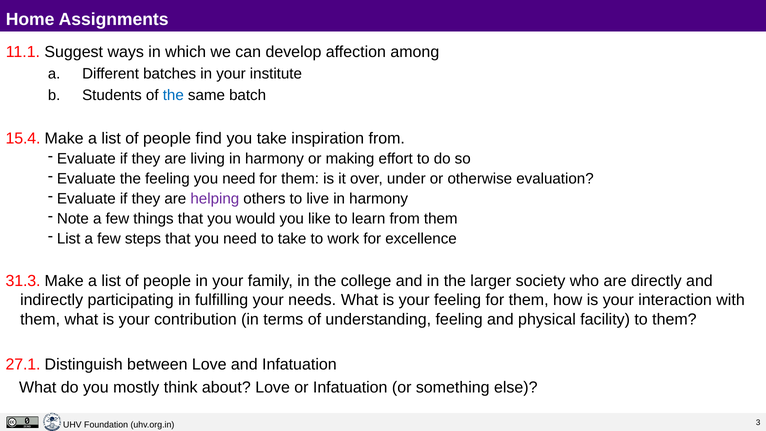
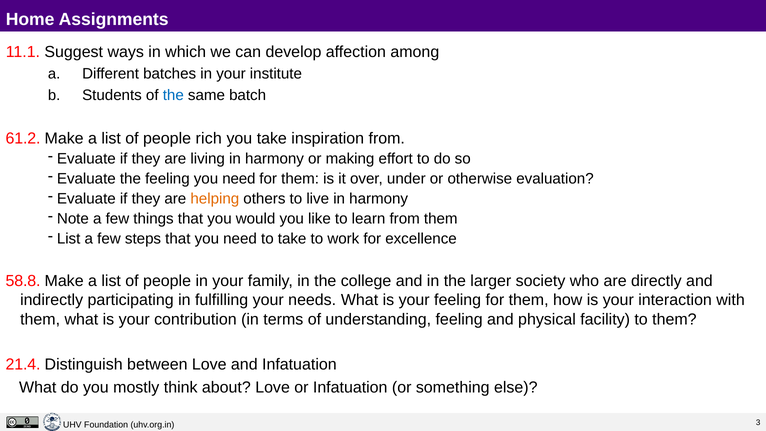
15.4: 15.4 -> 61.2 (23, 138)
find: find -> rich (209, 138)
helping colour: purple -> orange (215, 199)
31.3: 31.3 -> 58.8 (23, 281)
27.1: 27.1 -> 21.4 (23, 365)
